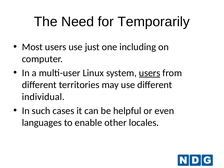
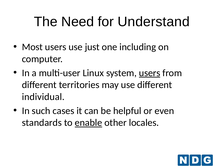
Temporarily: Temporarily -> Understand (154, 22)
languages: languages -> standards (42, 123)
enable underline: none -> present (88, 123)
